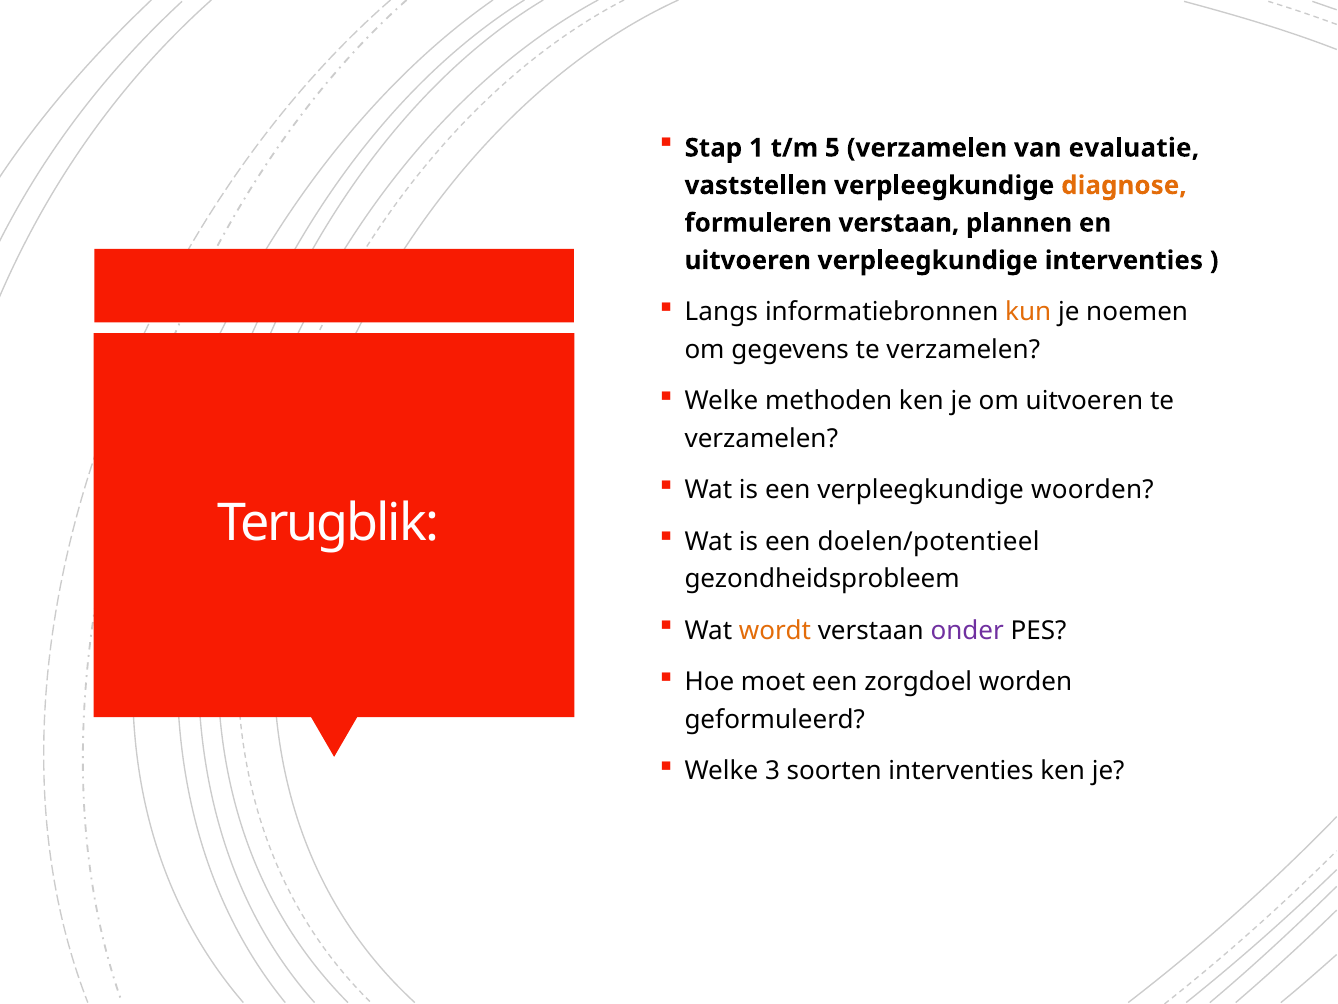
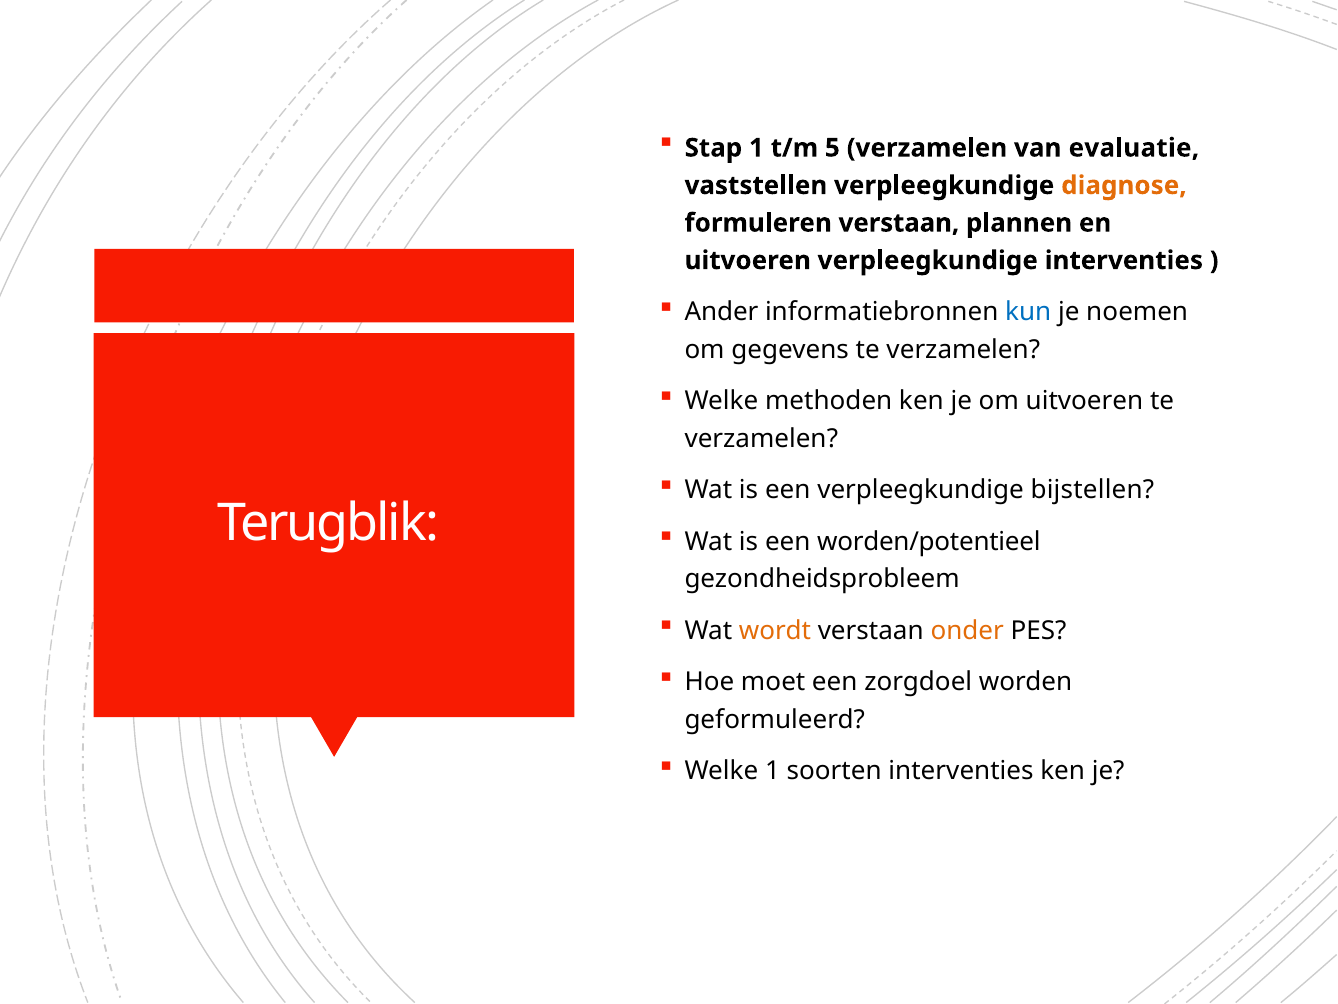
Langs: Langs -> Ander (722, 312)
kun colour: orange -> blue (1028, 312)
woorden: woorden -> bijstellen (1092, 490)
doelen/potentieel: doelen/potentieel -> worden/potentieel (929, 541)
onder colour: purple -> orange (967, 630)
Welke 3: 3 -> 1 (772, 771)
